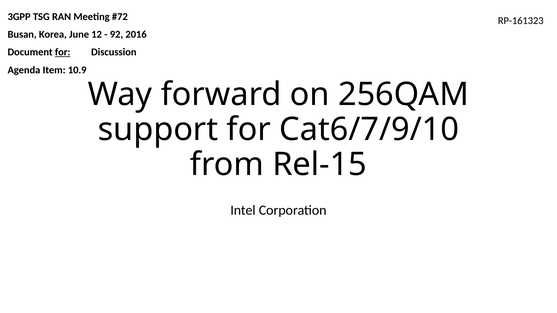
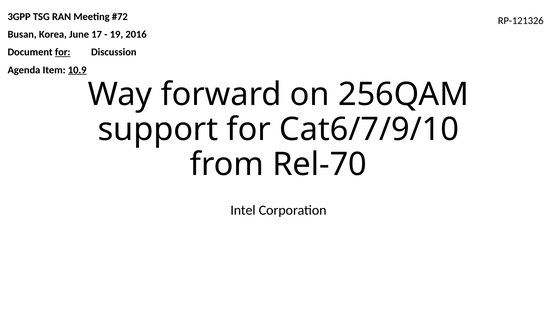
RP-161323: RP-161323 -> RP-121326 (521, 21)
12: 12 -> 17 (97, 34)
92: 92 -> 19 (116, 34)
10.9 underline: none -> present (77, 70)
Rel-15: Rel-15 -> Rel-70 (320, 165)
